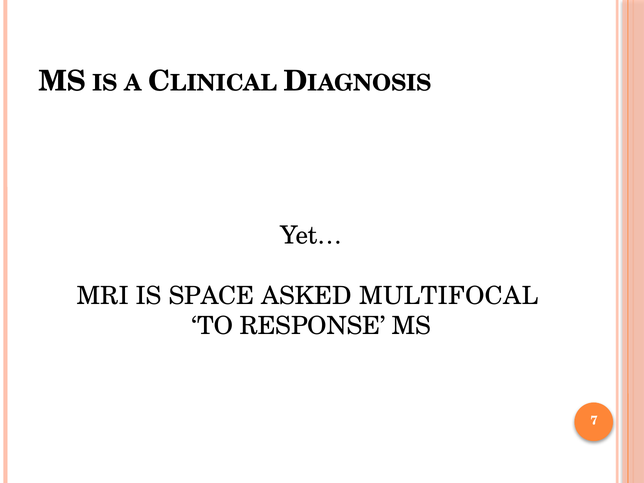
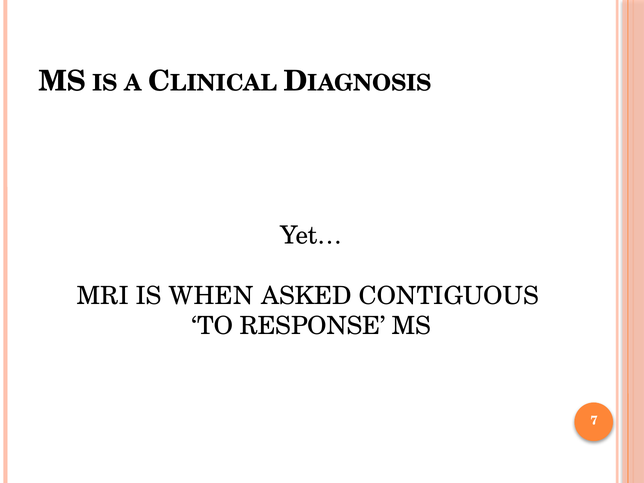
SPACE: SPACE -> WHEN (211, 296)
MULTIFOCAL: MULTIFOCAL -> CONTIGUOUS (449, 296)
